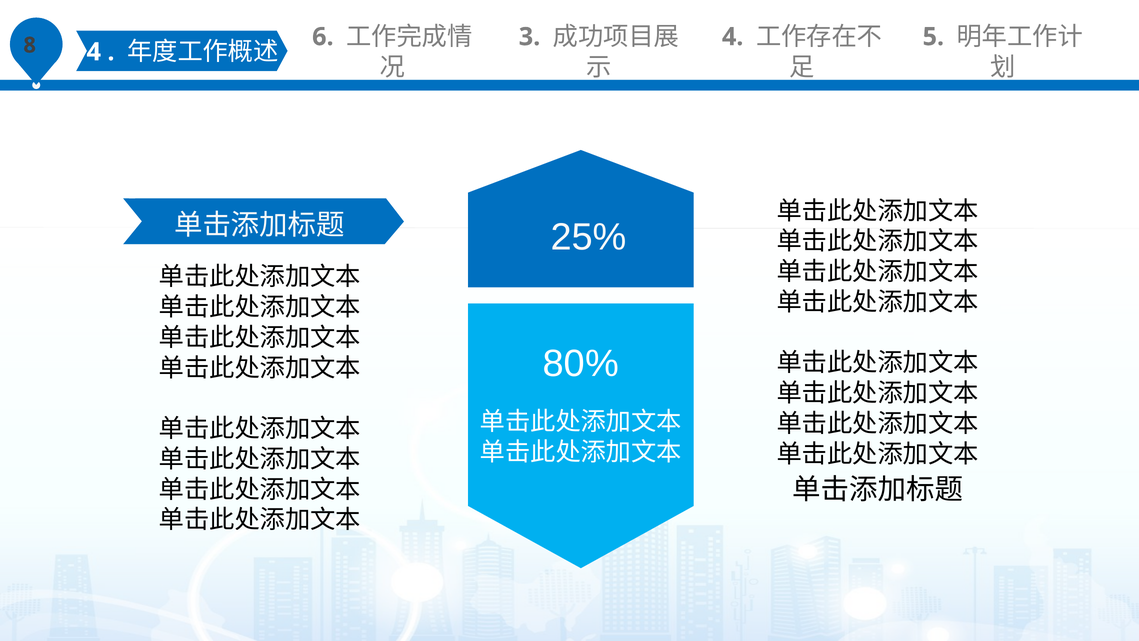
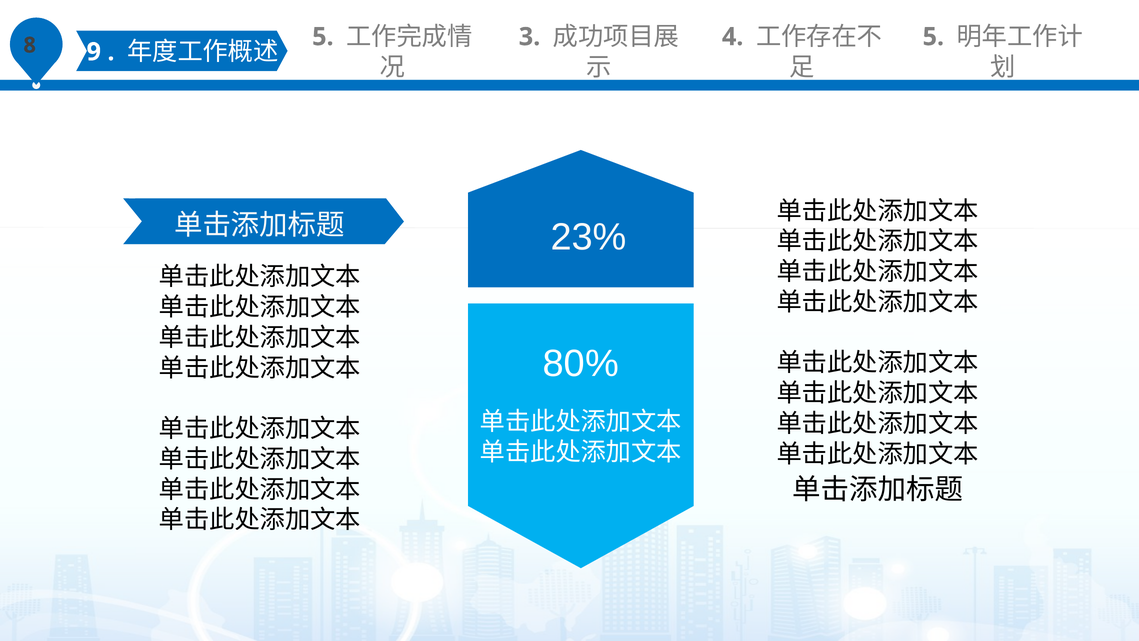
4: 4 -> 9 (94, 52)
6: 6 -> 5 (323, 37)
25%: 25% -> 23% (589, 237)
